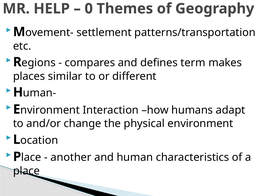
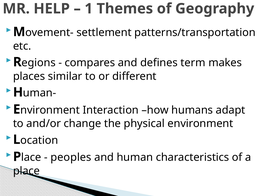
0: 0 -> 1 (89, 9)
another: another -> peoples (71, 157)
